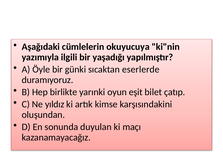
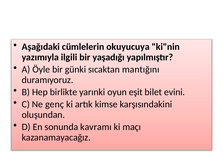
eserlerde: eserlerde -> mantığını (141, 69)
çatıp: çatıp -> evini (175, 92)
yıldız: yıldız -> genç (55, 104)
duyulan: duyulan -> kavramı (96, 126)
